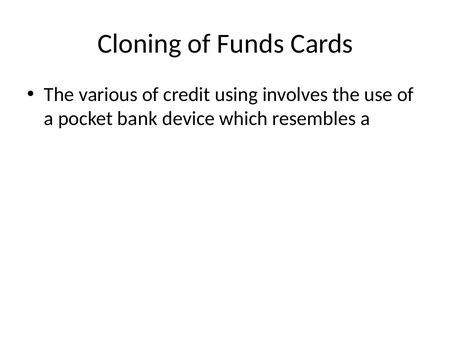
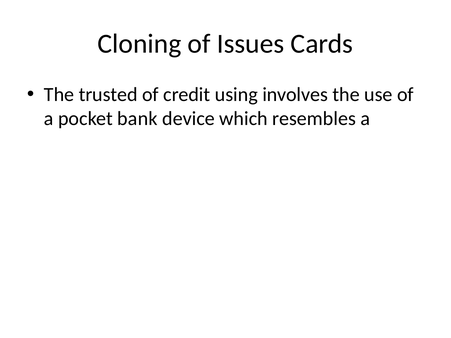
Funds: Funds -> Issues (251, 44)
various: various -> trusted (108, 95)
